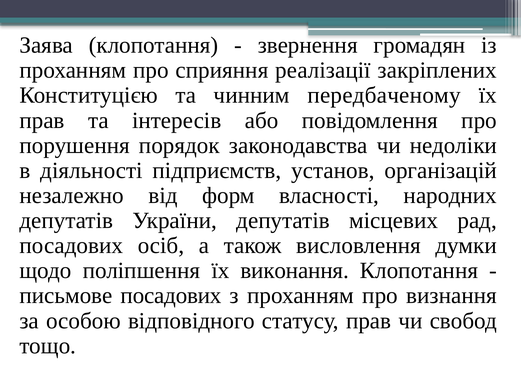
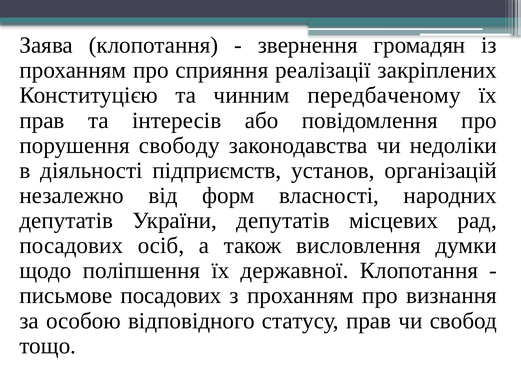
порядок: порядок -> свободу (179, 145)
виконання: виконання -> державної (295, 270)
